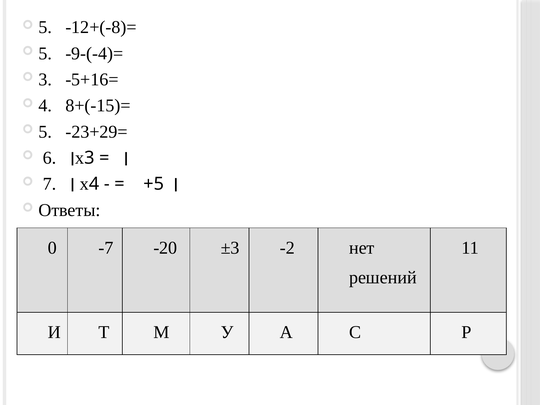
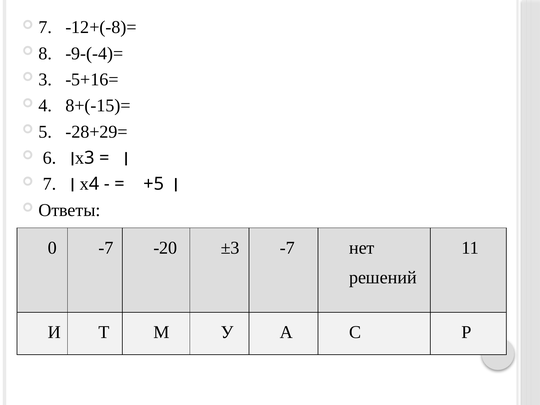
5: 5 -> 7 (45, 27)
5: 5 -> 8 (45, 53)
-23+29=: -23+29= -> -28+29= (97, 132)
±3 -2: -2 -> -7 (287, 248)
